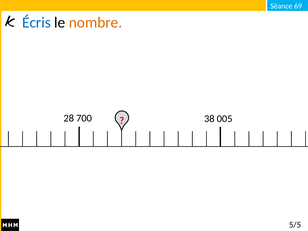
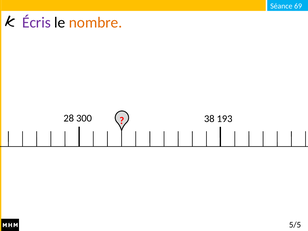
Écris colour: blue -> purple (36, 23)
700: 700 -> 300 (84, 118)
005: 005 -> 193 (225, 119)
